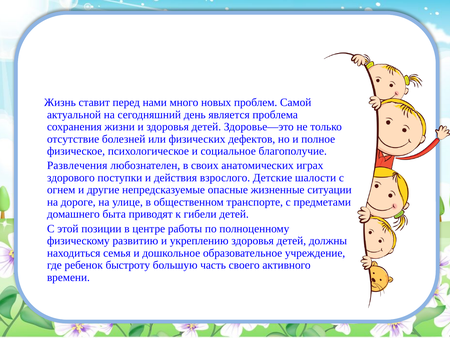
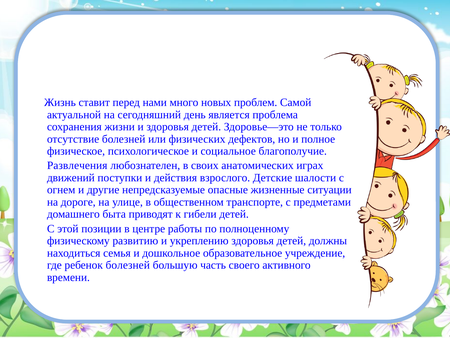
здорового: здорового -> движений (71, 177)
ребенок быстроту: быстроту -> болезней (128, 265)
